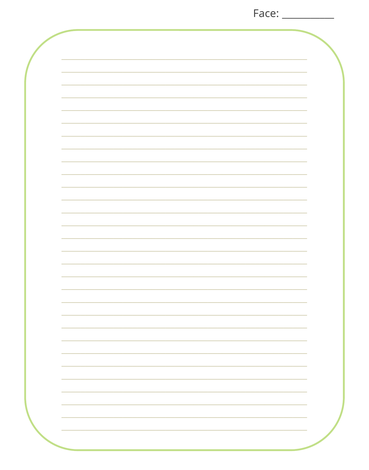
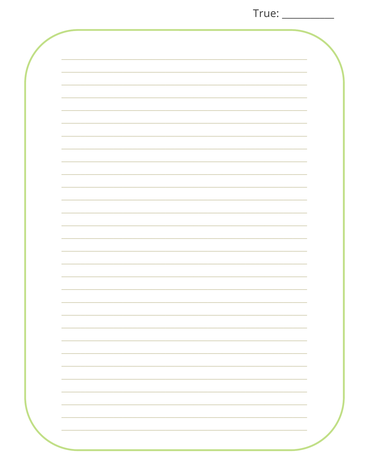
Face: Face -> True (266, 13)
